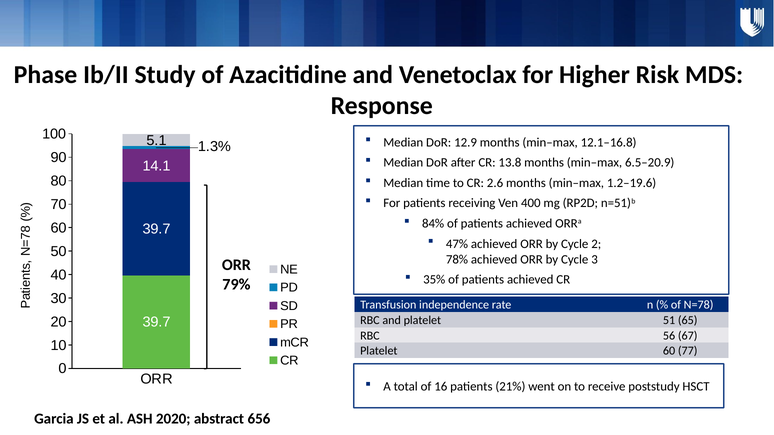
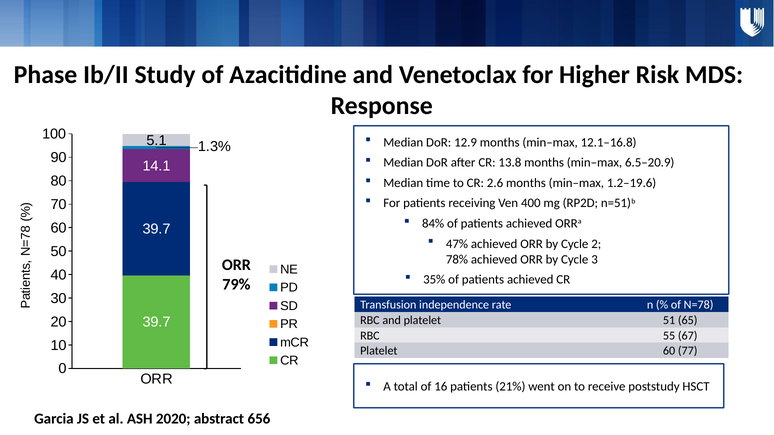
56: 56 -> 55 (669, 336)
